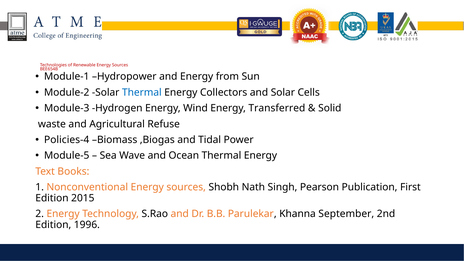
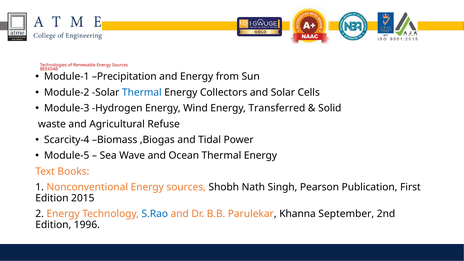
Hydropower: Hydropower -> Precipitation (124, 77)
Policies-4: Policies-4 -> Scarcity-4 (67, 140)
S.Rao colour: black -> blue (155, 214)
